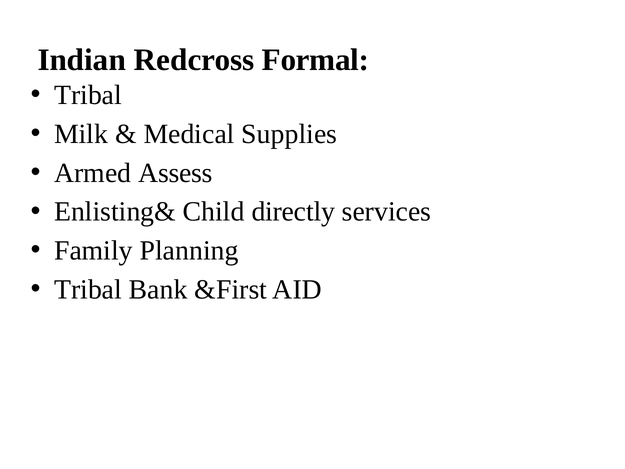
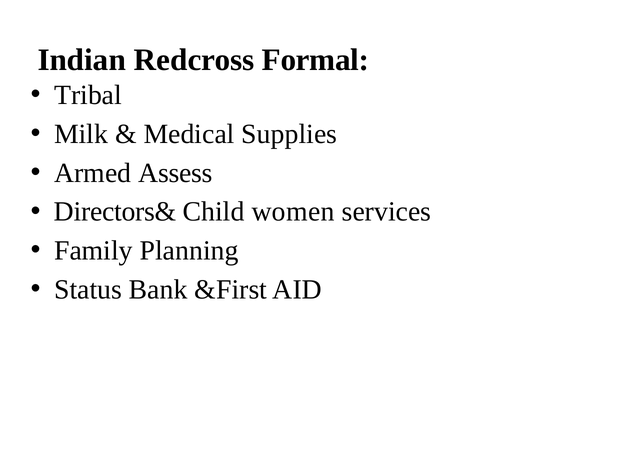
Enlisting&: Enlisting& -> Directors& (115, 212)
directly: directly -> women (293, 212)
Tribal: Tribal -> Status (88, 290)
